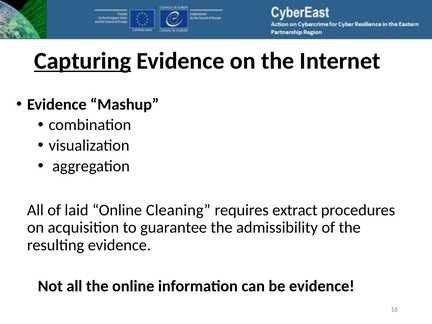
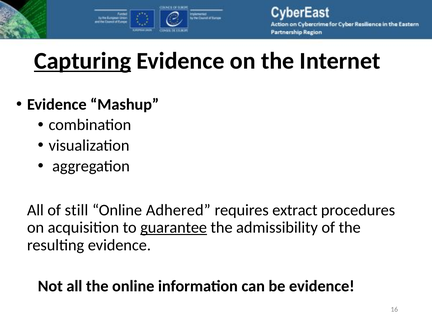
laid: laid -> still (76, 210)
Cleaning: Cleaning -> Adhered (178, 210)
guarantee underline: none -> present (174, 228)
